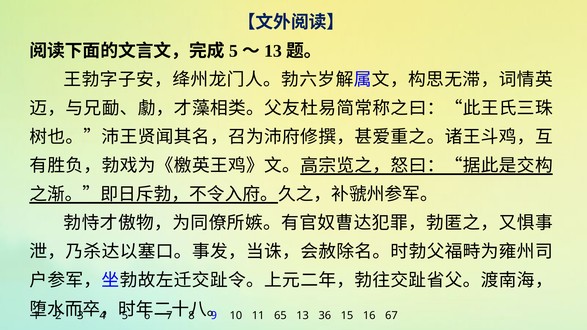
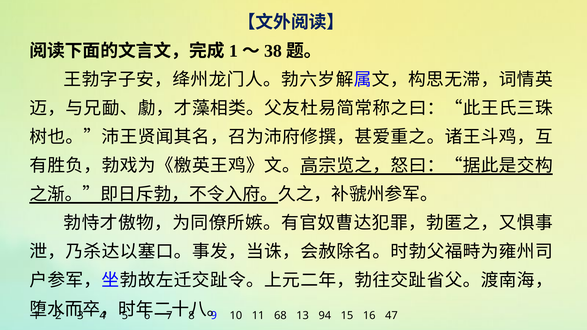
5: 5 -> 1 (233, 51)
13: 13 -> 38 (273, 51)
65: 65 -> 68 (280, 316)
36: 36 -> 94 (325, 316)
67: 67 -> 47 (391, 316)
